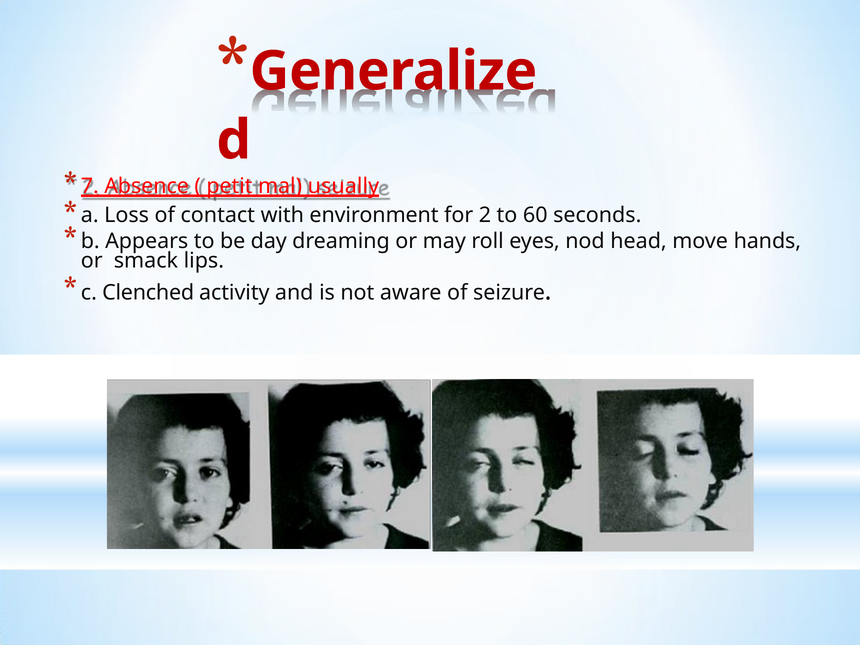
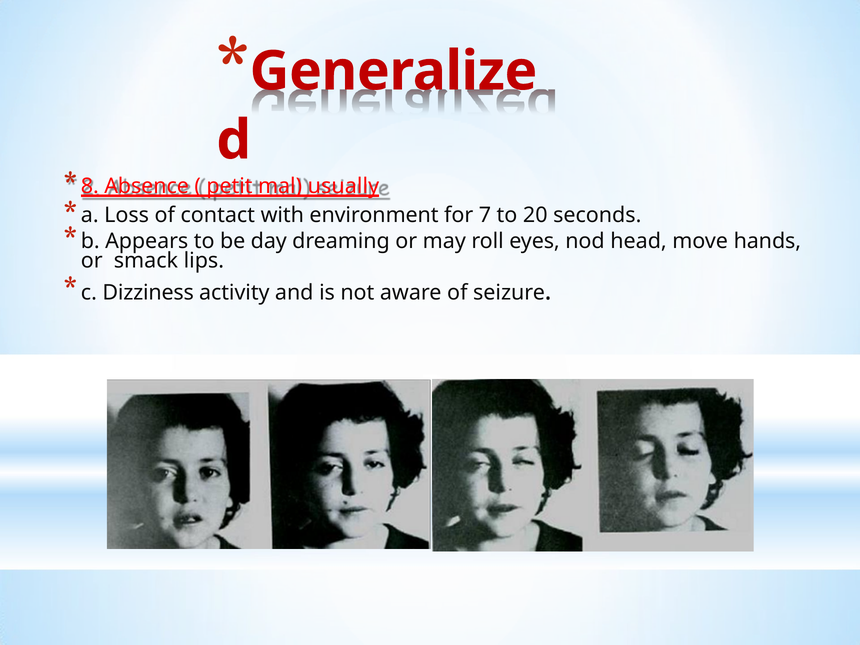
7: 7 -> 8 (90, 186)
2: 2 -> 7 (485, 215)
60: 60 -> 20 (535, 215)
Clenched: Clenched -> Dizziness (148, 293)
